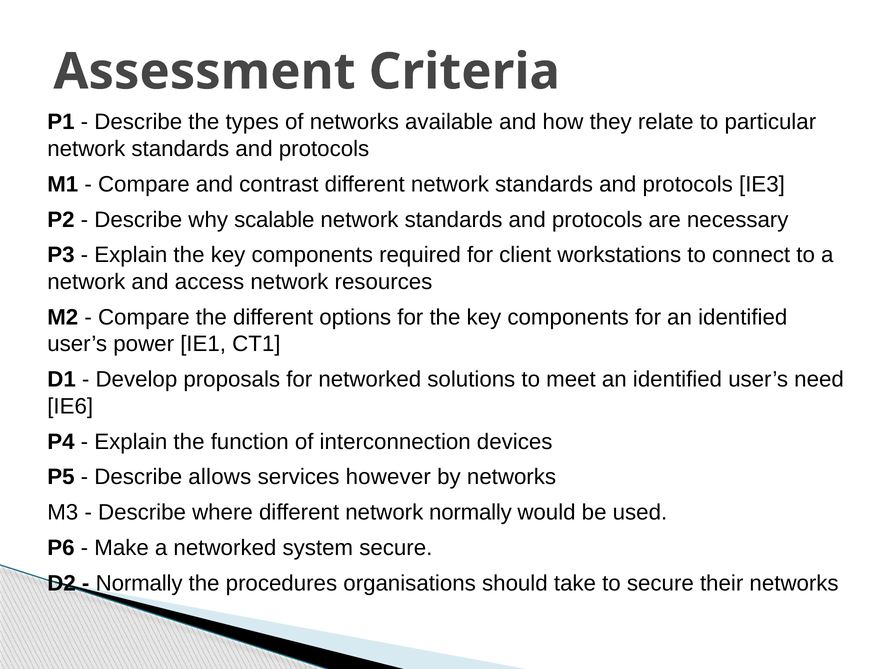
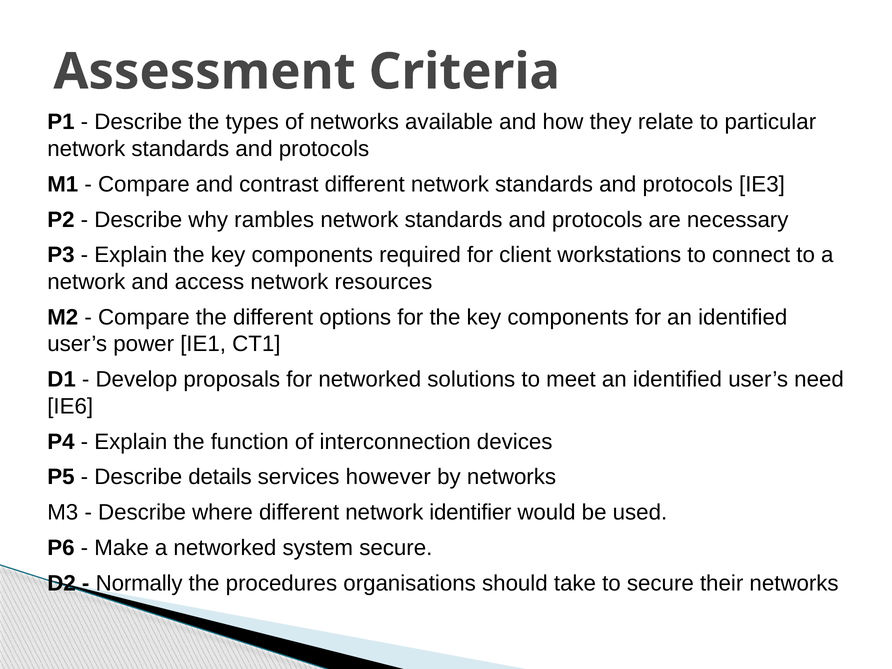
scalable: scalable -> rambles (274, 220)
allows: allows -> details (220, 477)
network normally: normally -> identifier (470, 513)
